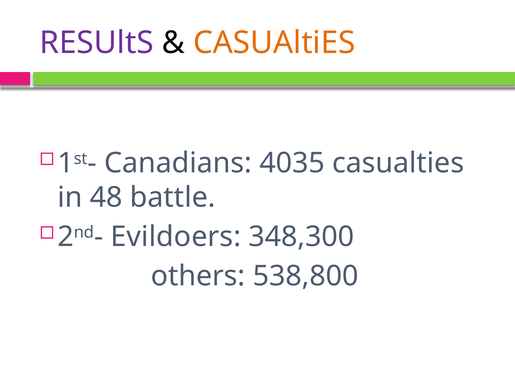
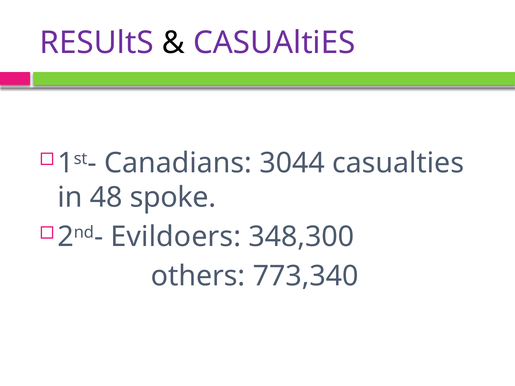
CASUAltiES colour: orange -> purple (274, 43)
4035: 4035 -> 3044 (292, 163)
battle: battle -> spoke (173, 198)
538,800: 538,800 -> 773,340 (306, 276)
